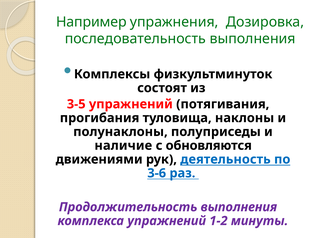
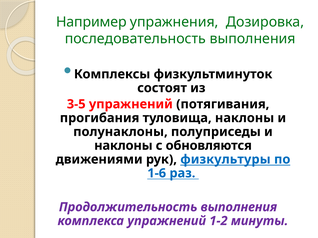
наличие: наличие -> наклоны (123, 146)
деятельность: деятельность -> физкультуры (225, 160)
3-6: 3-6 -> 1-6 (157, 174)
